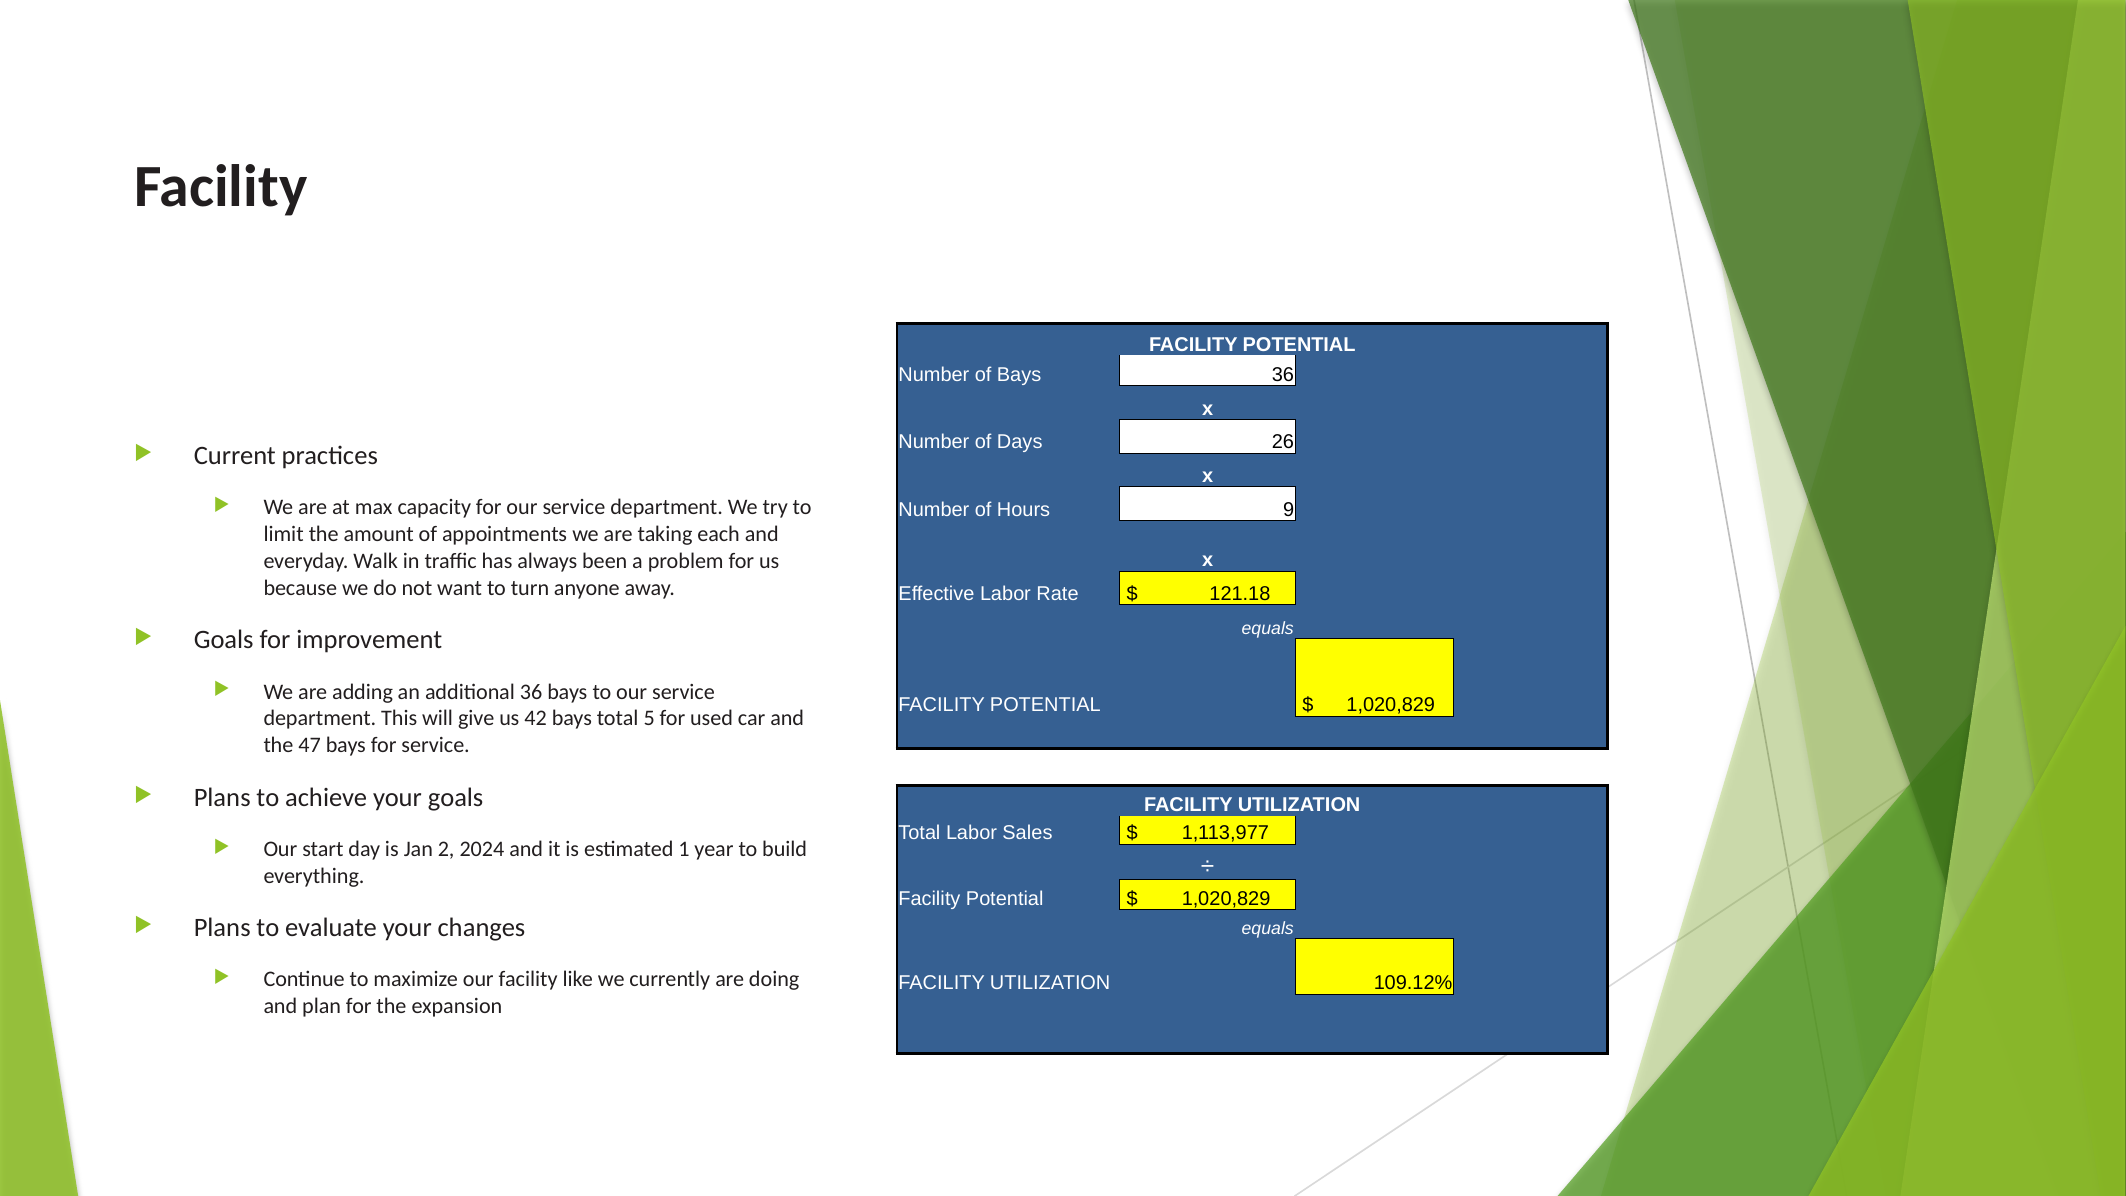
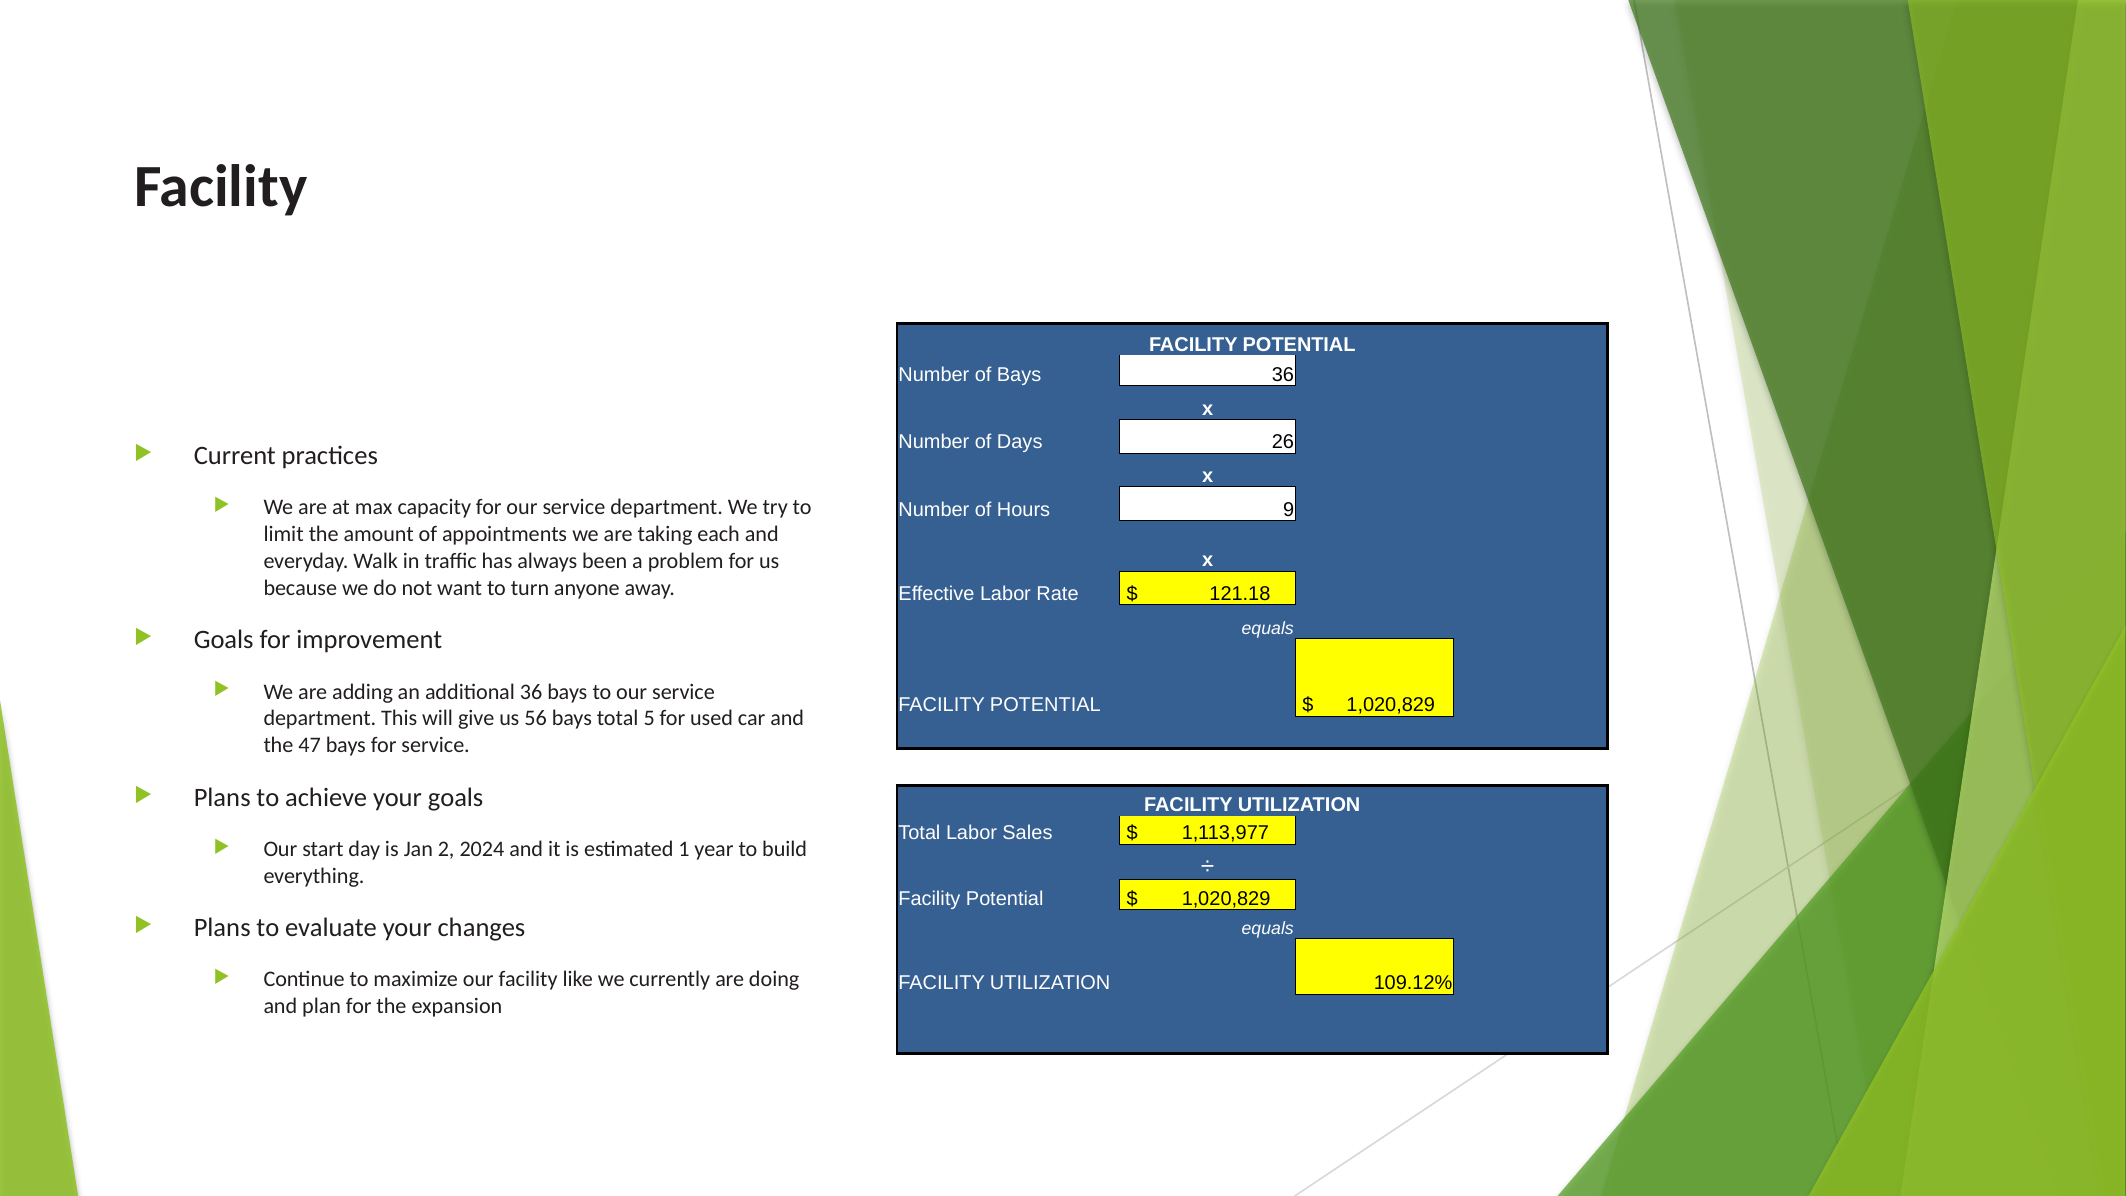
42: 42 -> 56 (536, 719)
